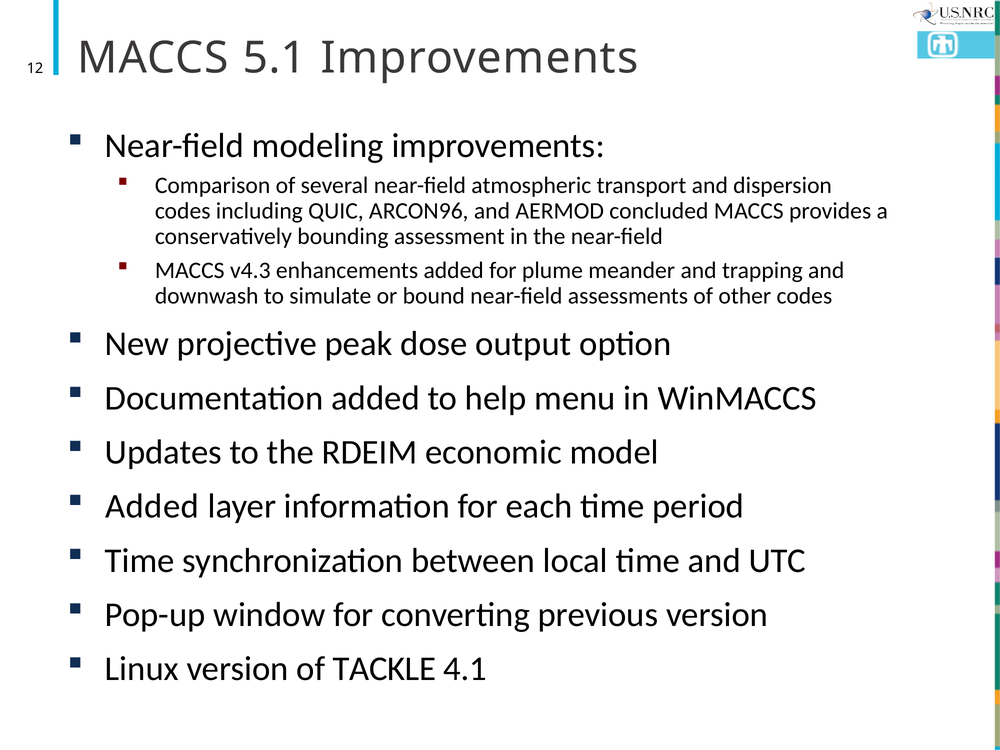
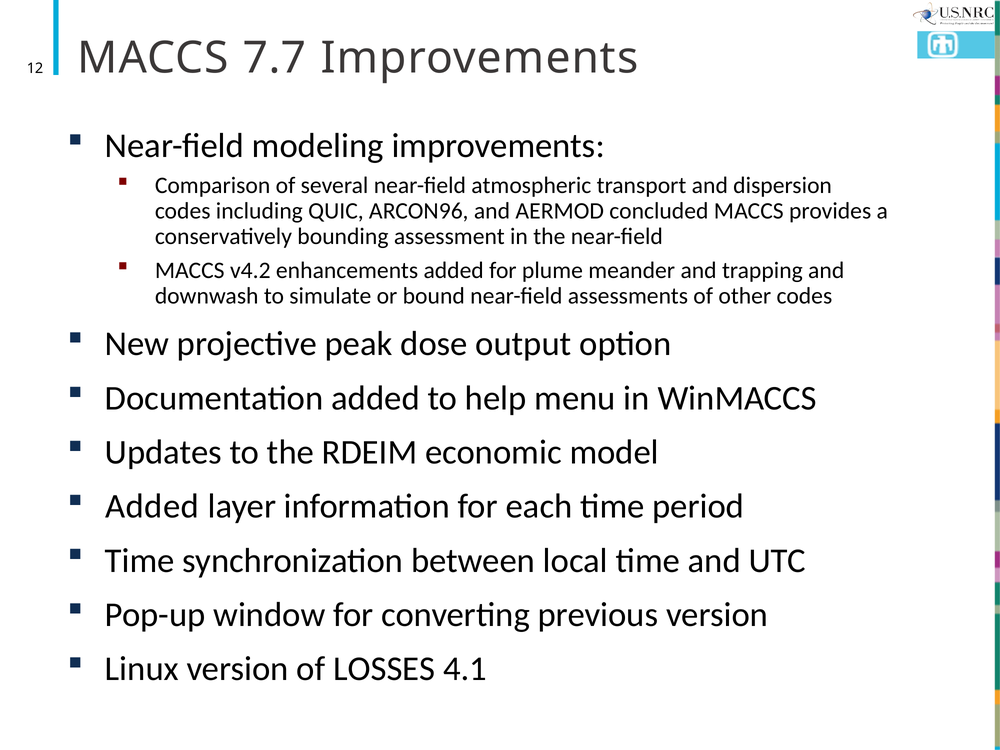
5.1: 5.1 -> 7.7 (275, 58)
v4.3: v4.3 -> v4.2 (250, 270)
TACKLE: TACKLE -> LOSSES (384, 669)
